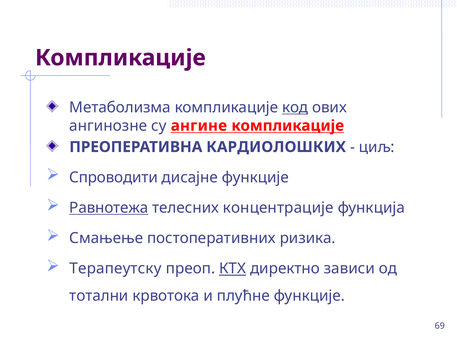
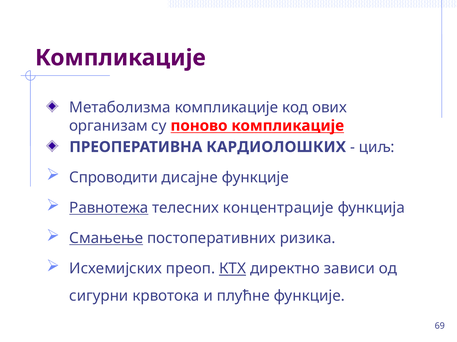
код underline: present -> none (295, 108)
ангинозне: ангинозне -> организам (108, 126)
ангине: ангине -> поново (199, 126)
Смањење underline: none -> present (106, 239)
Терапеутску: Терапеутску -> Исхемијских (116, 269)
тотални: тотални -> сигурни (99, 297)
